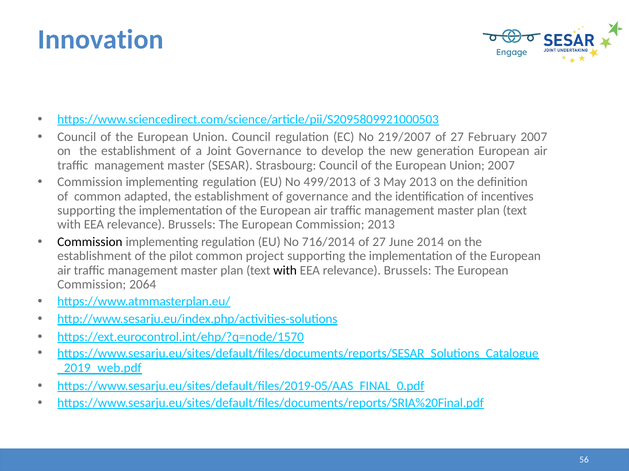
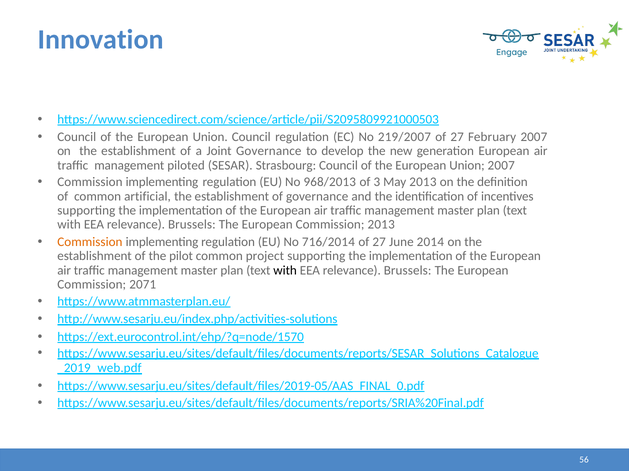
master: master -> piloted (186, 166)
499/2013: 499/2013 -> 968/2013 (330, 182)
adapted: adapted -> artificial (147, 197)
Commission colour: black -> orange (90, 242)
2064: 2064 -> 2071 (143, 285)
